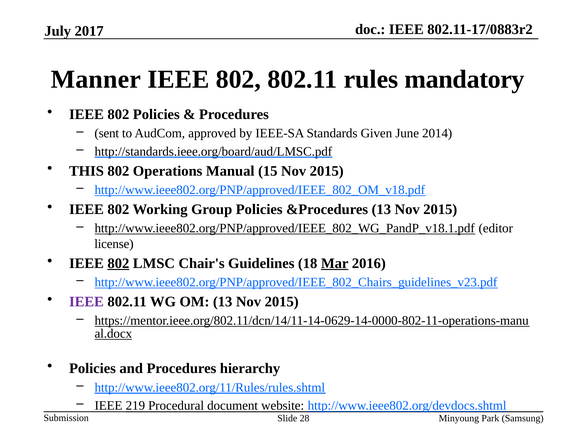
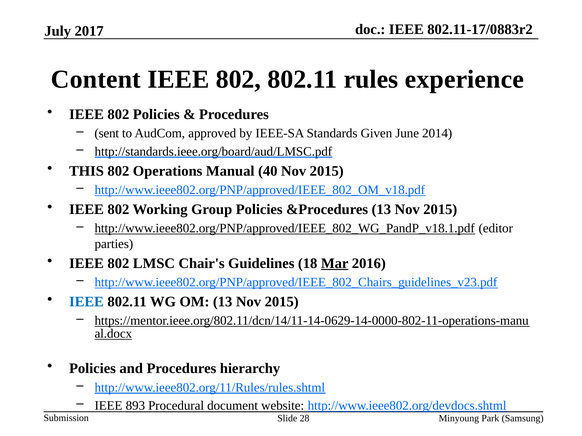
Manner: Manner -> Content (96, 79)
mandatory: mandatory -> experience (464, 79)
15: 15 -> 40 (268, 171)
license: license -> parties (114, 244)
802 underline: present -> none (118, 264)
IEEE colour: purple -> blue (86, 302)
219: 219 -> 893 (135, 406)
